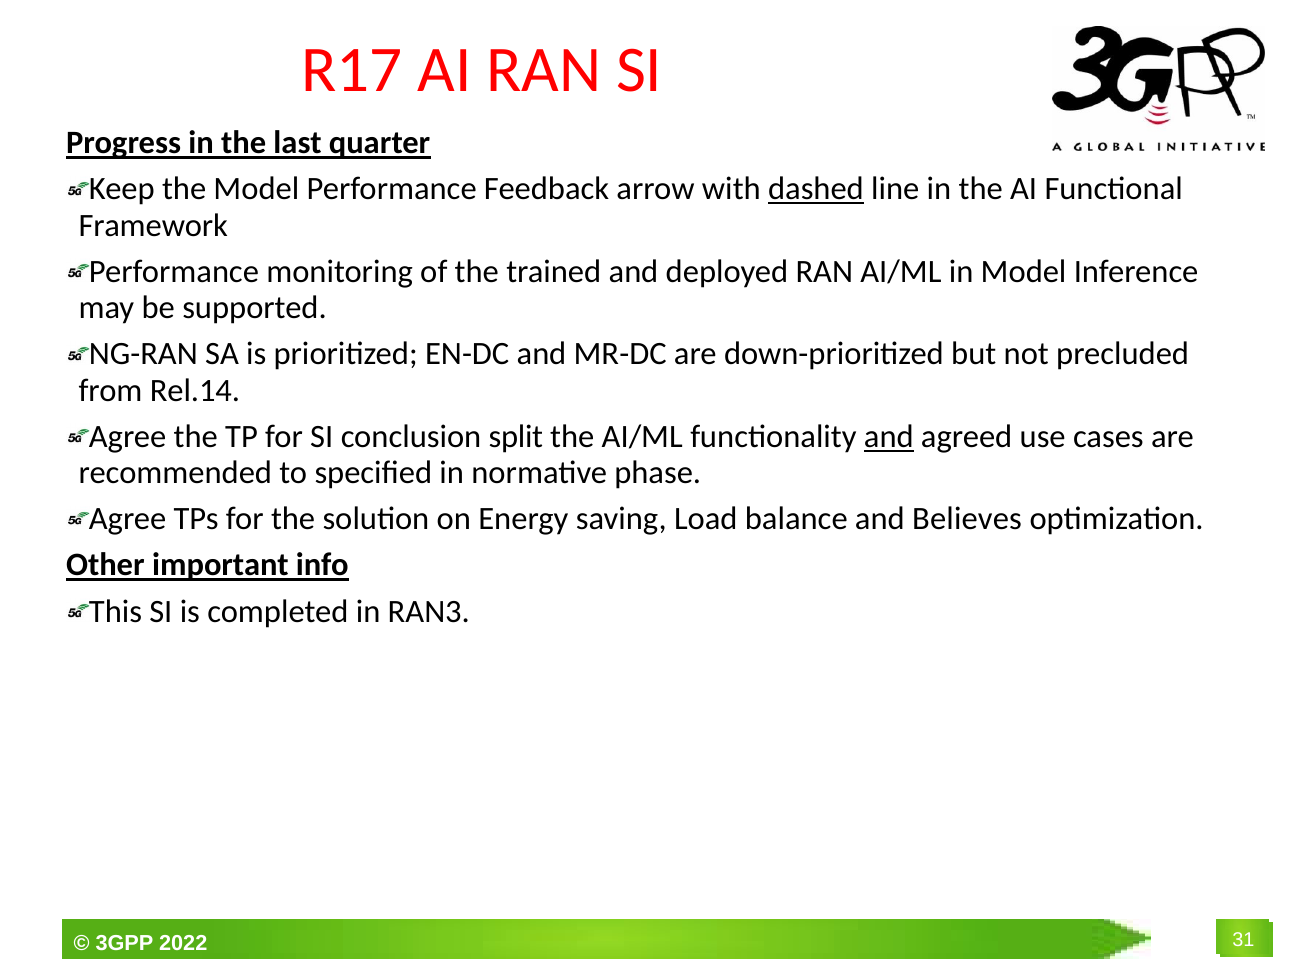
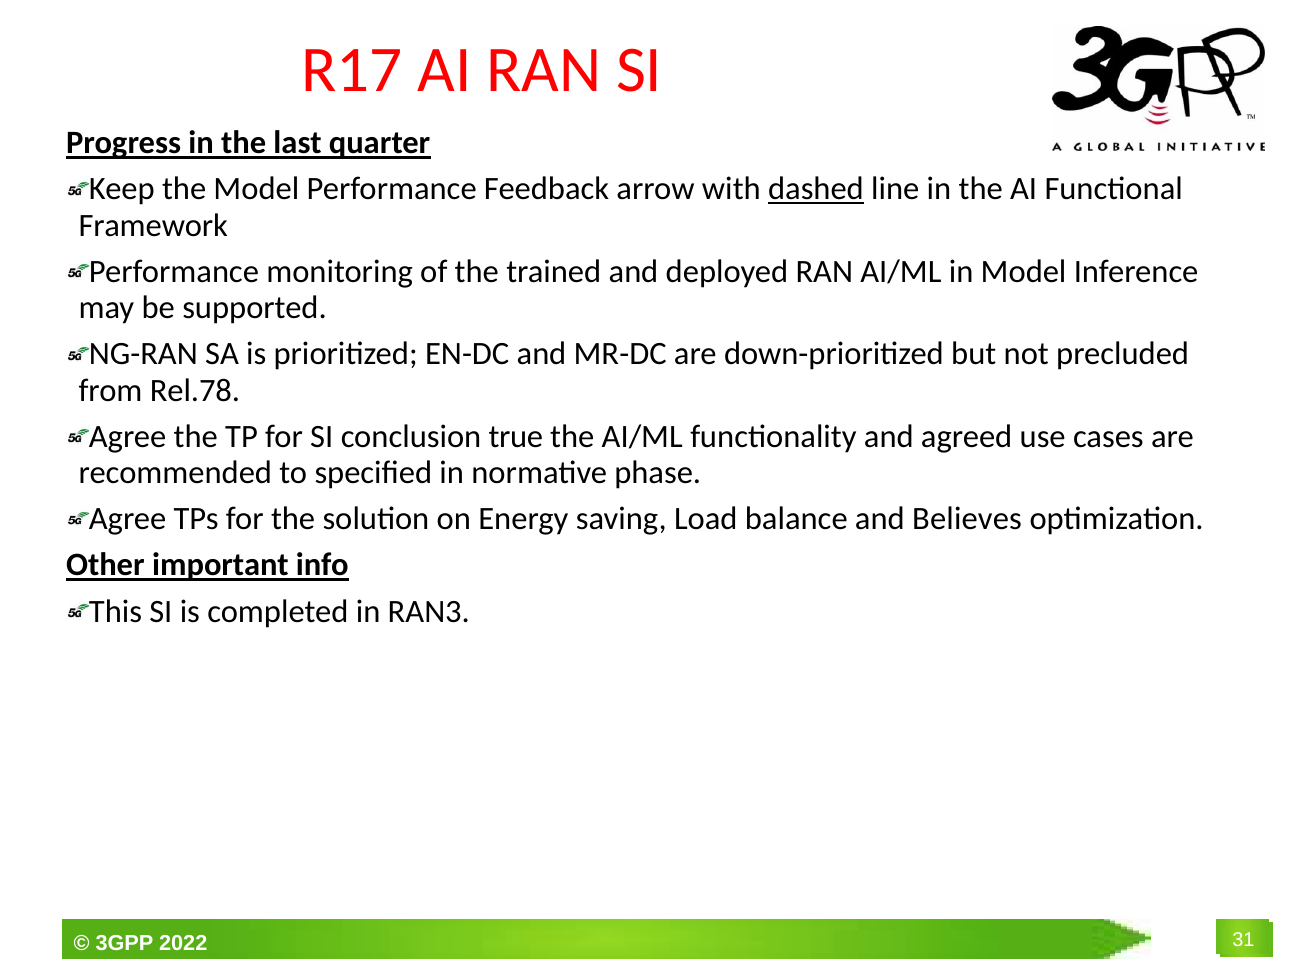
Rel.14: Rel.14 -> Rel.78 (195, 391)
split: split -> true (516, 437)
and underline: present -> none (889, 437)
